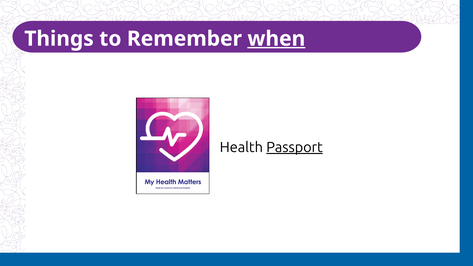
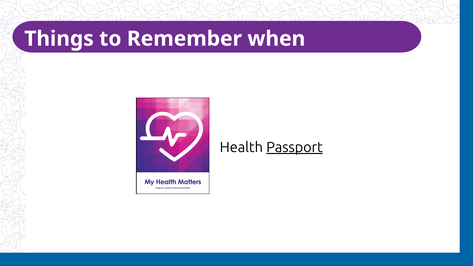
when underline: present -> none (276, 39)
